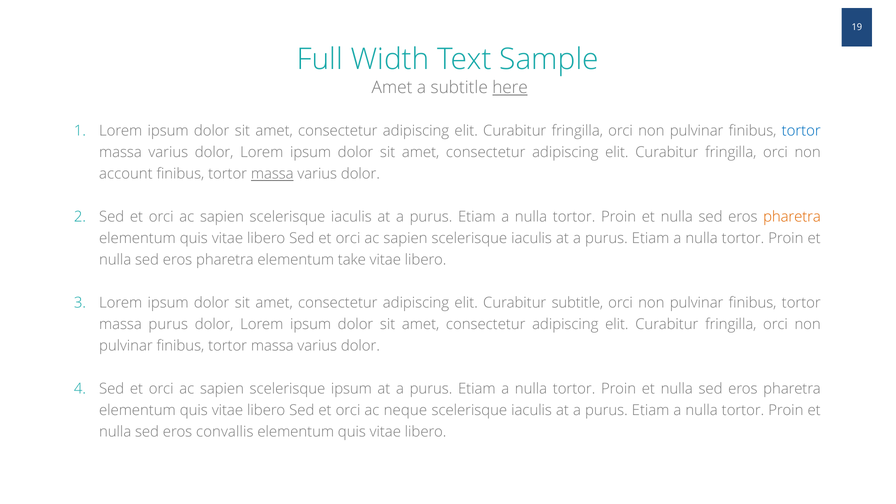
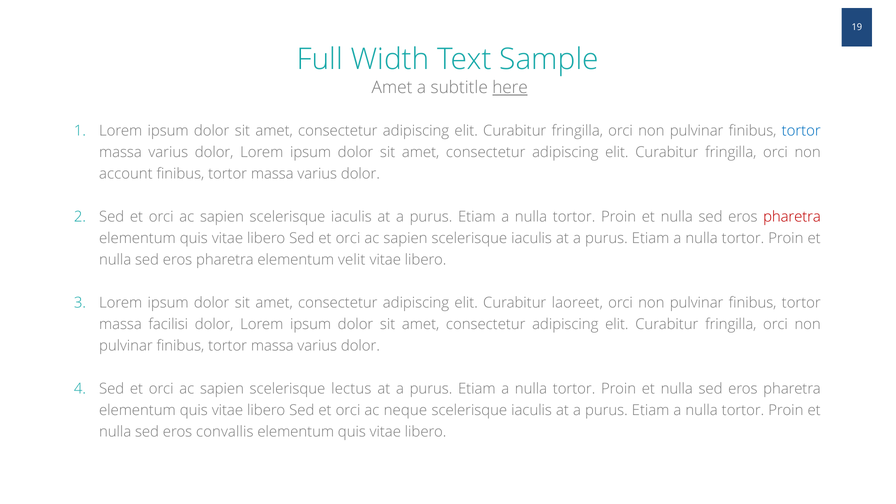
massa underline: present -> none (272, 174)
pharetra colour: orange -> red (792, 217)
take: take -> velit (352, 260)
Curabitur subtitle: subtitle -> laoreet (577, 303)
massa purus: purus -> facilisi (168, 324)
scelerisque ipsum: ipsum -> lectus (351, 389)
